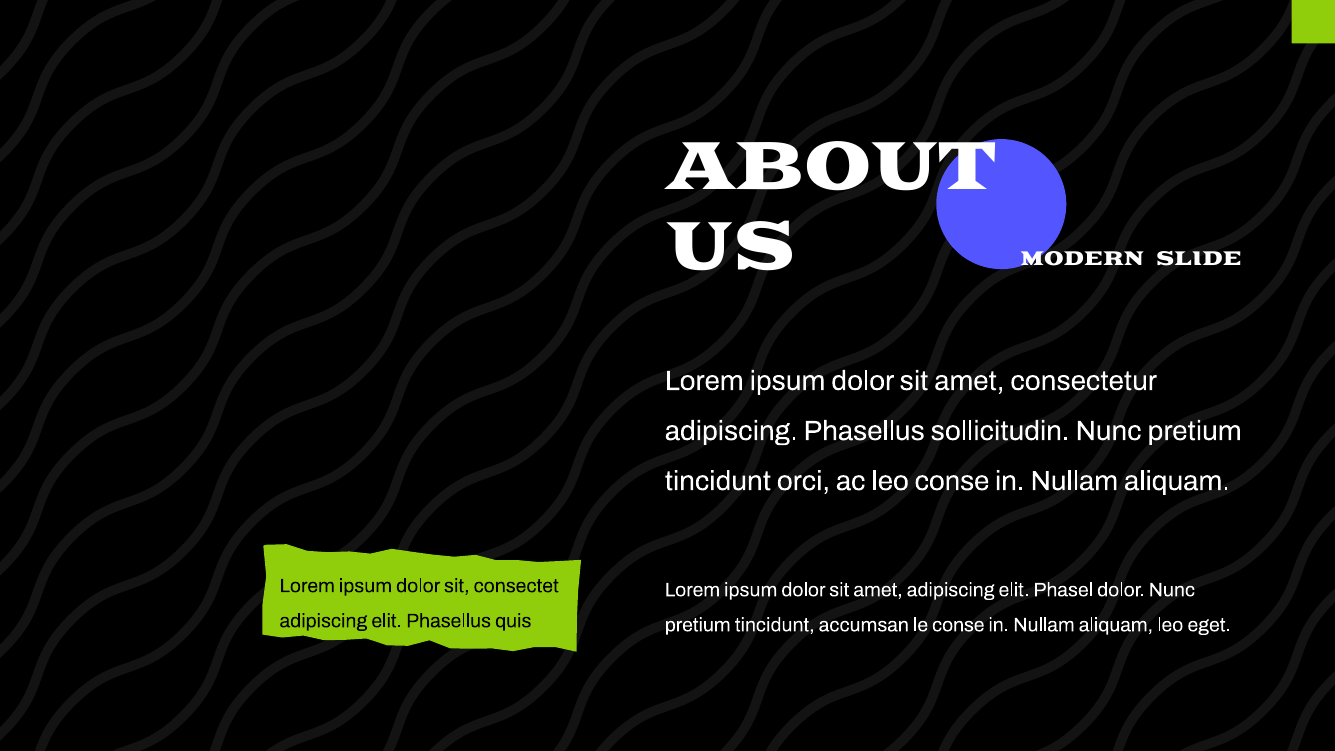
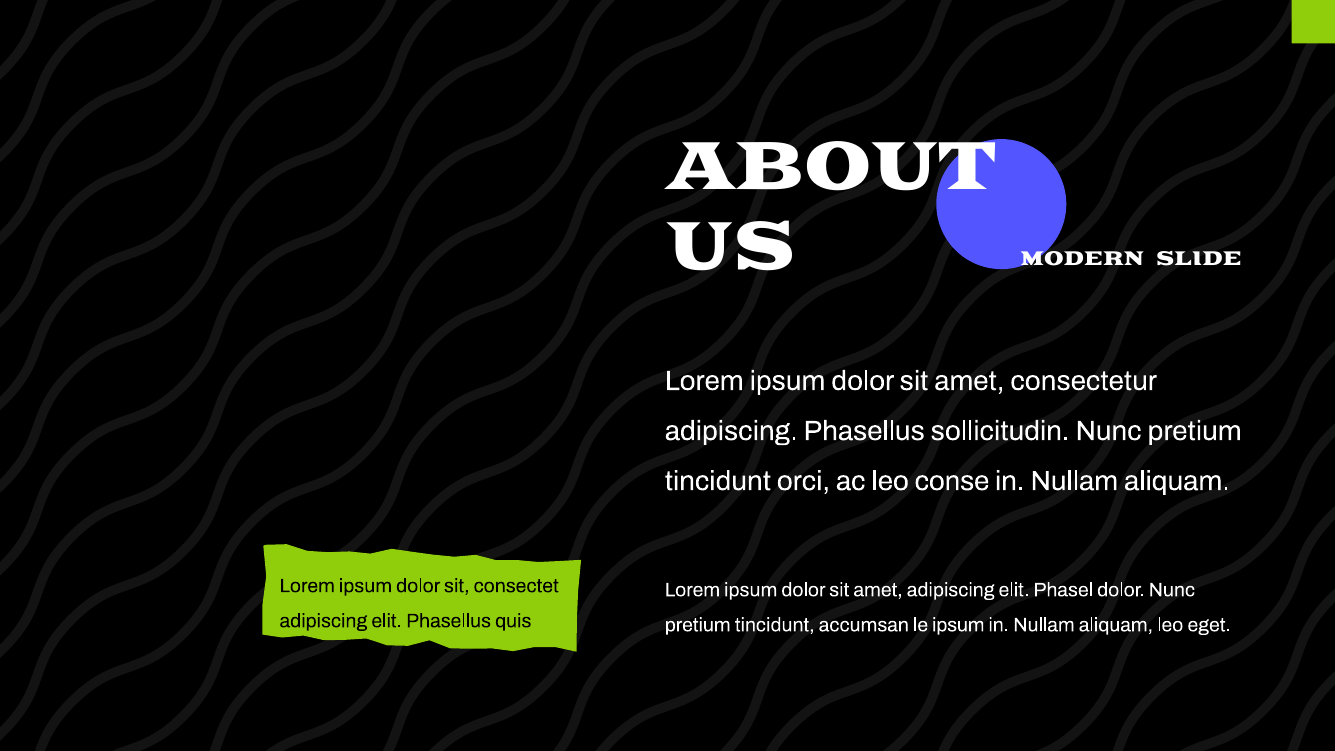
le conse: conse -> ipsum (958, 625)
